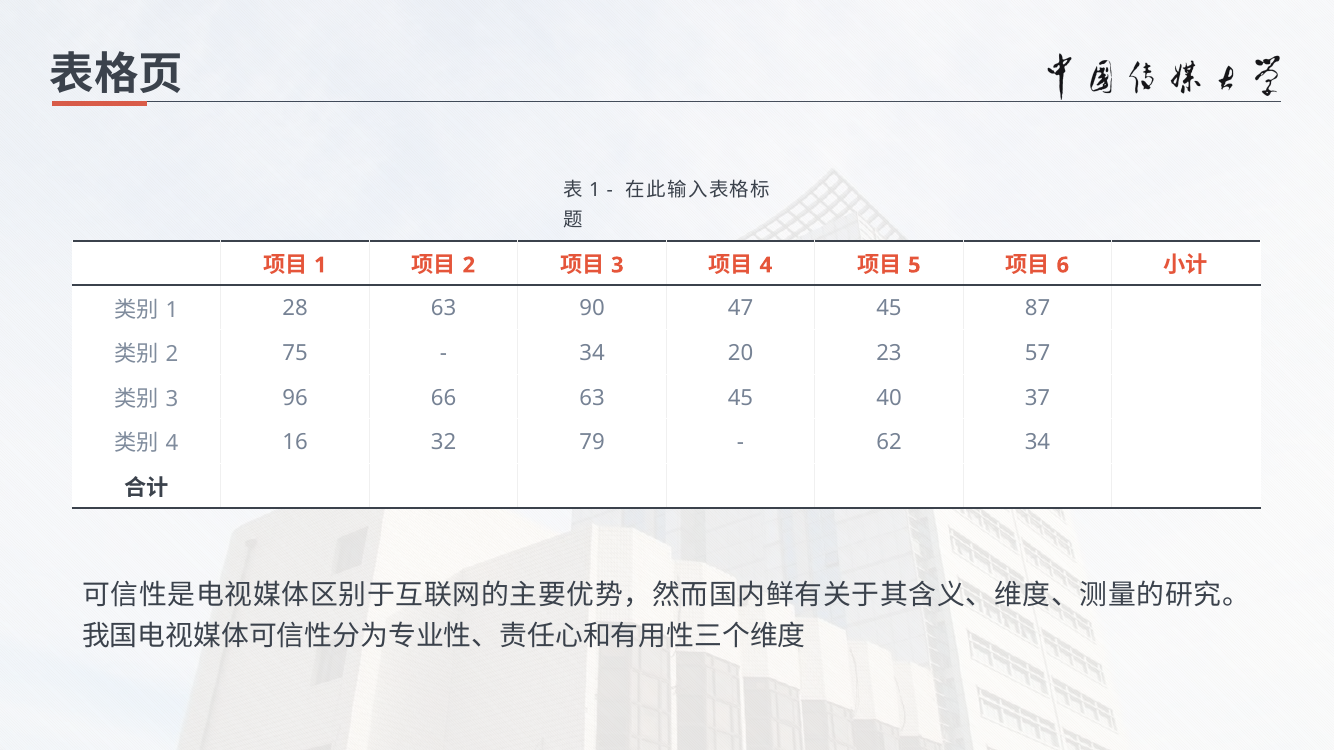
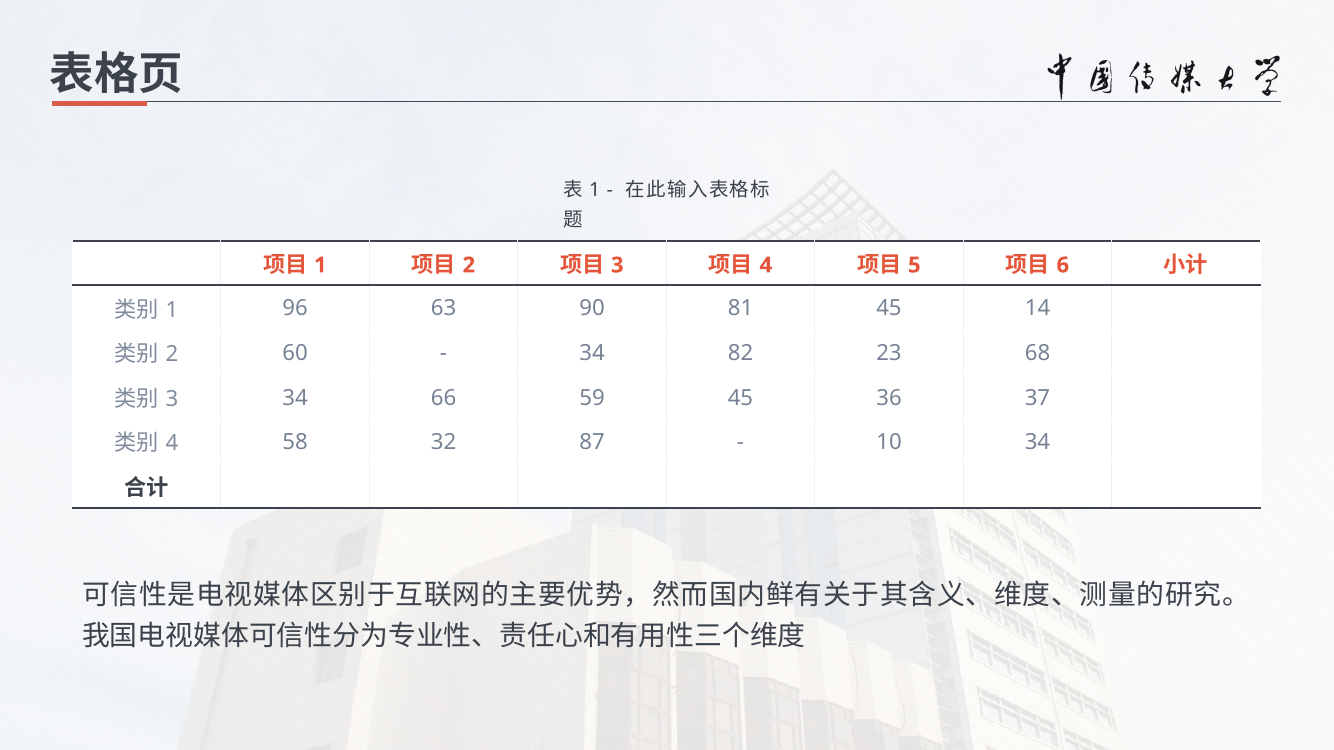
28: 28 -> 96 (295, 309)
47: 47 -> 81 (741, 309)
87: 87 -> 14 (1038, 309)
75: 75 -> 60 (295, 353)
20: 20 -> 82 (741, 353)
57: 57 -> 68 (1038, 353)
96: 96 -> 34 (295, 398)
66 63: 63 -> 59 (592, 398)
40: 40 -> 36 (889, 398)
16: 16 -> 58 (295, 442)
79: 79 -> 87 (592, 442)
62: 62 -> 10 (889, 442)
